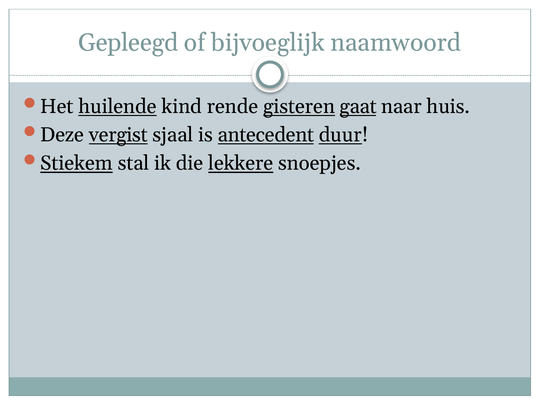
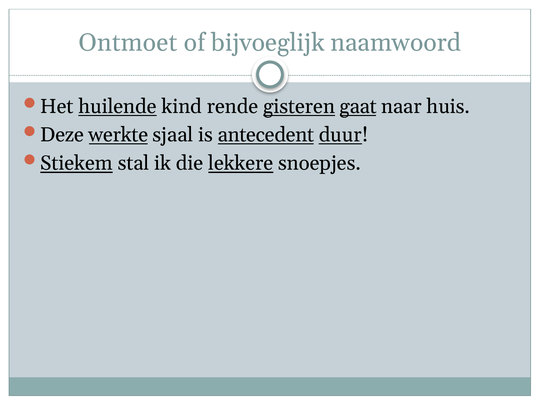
Gepleegd: Gepleegd -> Ontmoet (128, 43)
vergist: vergist -> werkte (118, 135)
